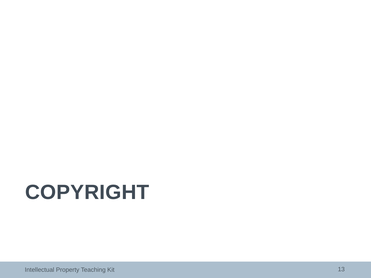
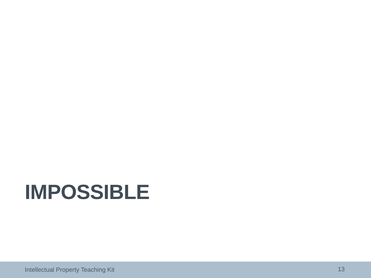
COPYRIGHT: COPYRIGHT -> IMPOSSIBLE (87, 193)
